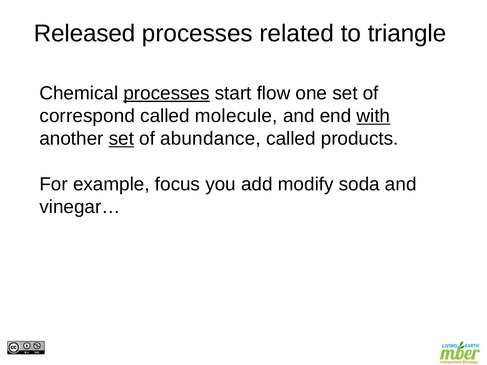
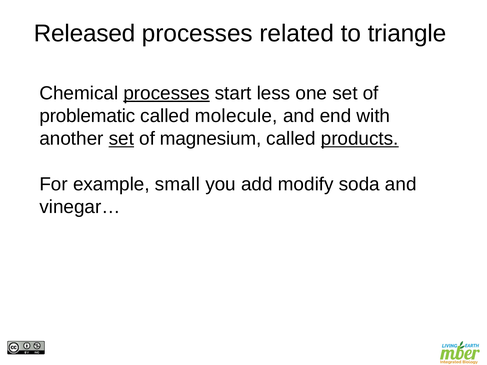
flow: flow -> less (274, 93)
correspond: correspond -> problematic (87, 116)
with underline: present -> none (373, 116)
abundance: abundance -> magnesium (211, 139)
products underline: none -> present (360, 139)
focus: focus -> small (177, 184)
